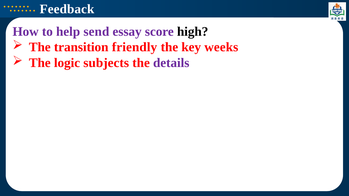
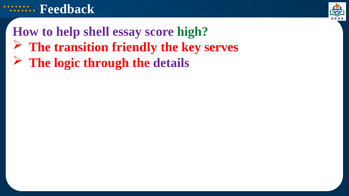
send: send -> shell (96, 32)
high colour: black -> green (193, 32)
weeks: weeks -> serves (221, 47)
subjects: subjects -> through (106, 63)
